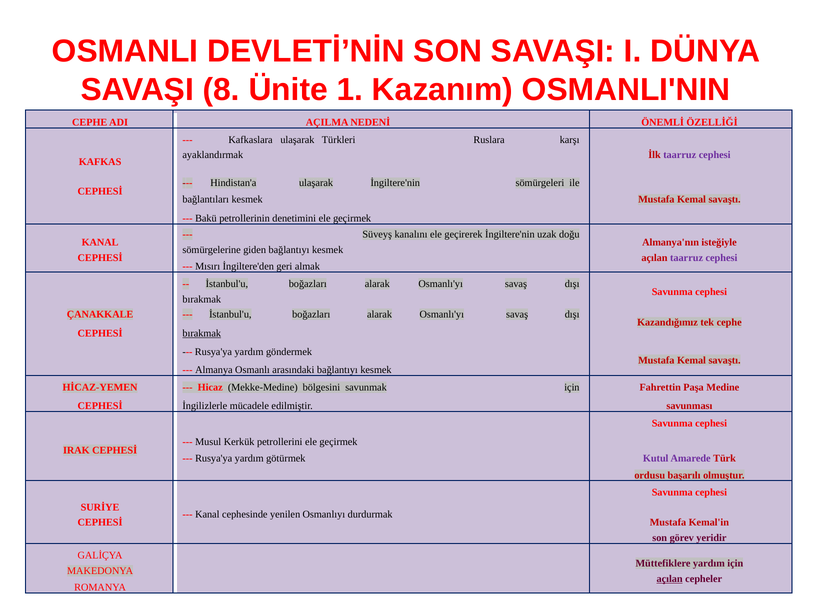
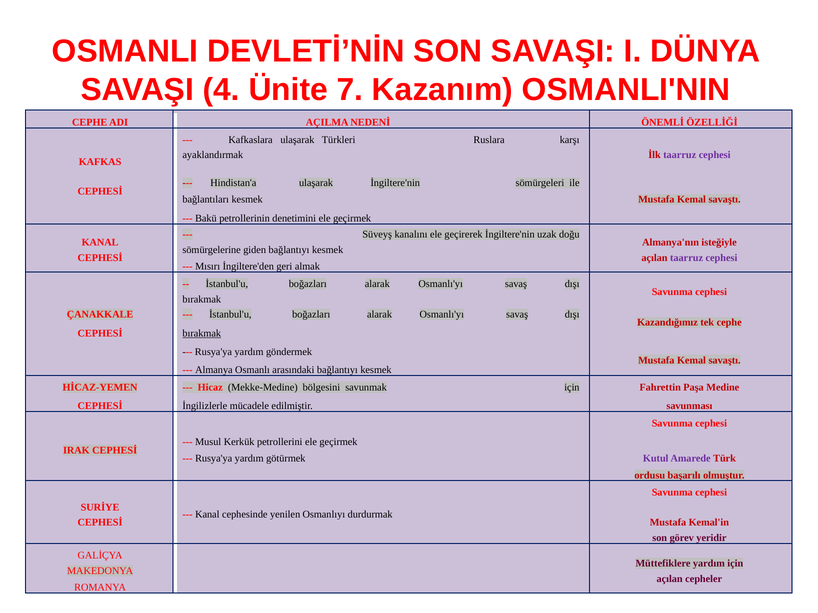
8: 8 -> 4 (221, 90)
1: 1 -> 7 (350, 90)
açılan underline: present -> none (670, 579)
